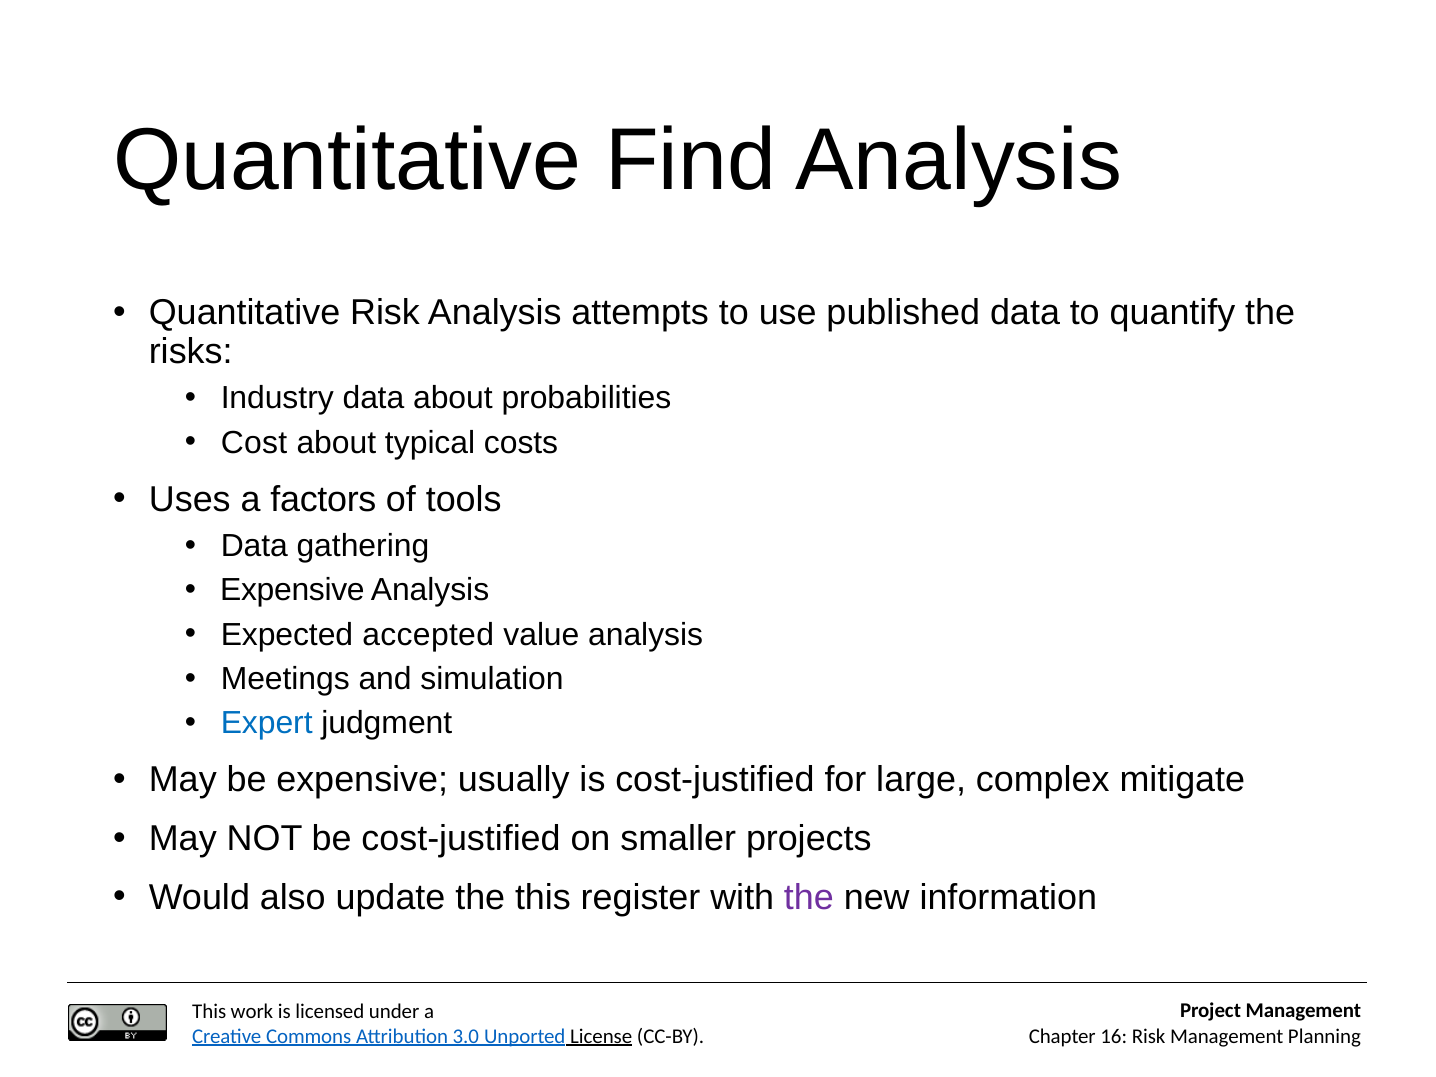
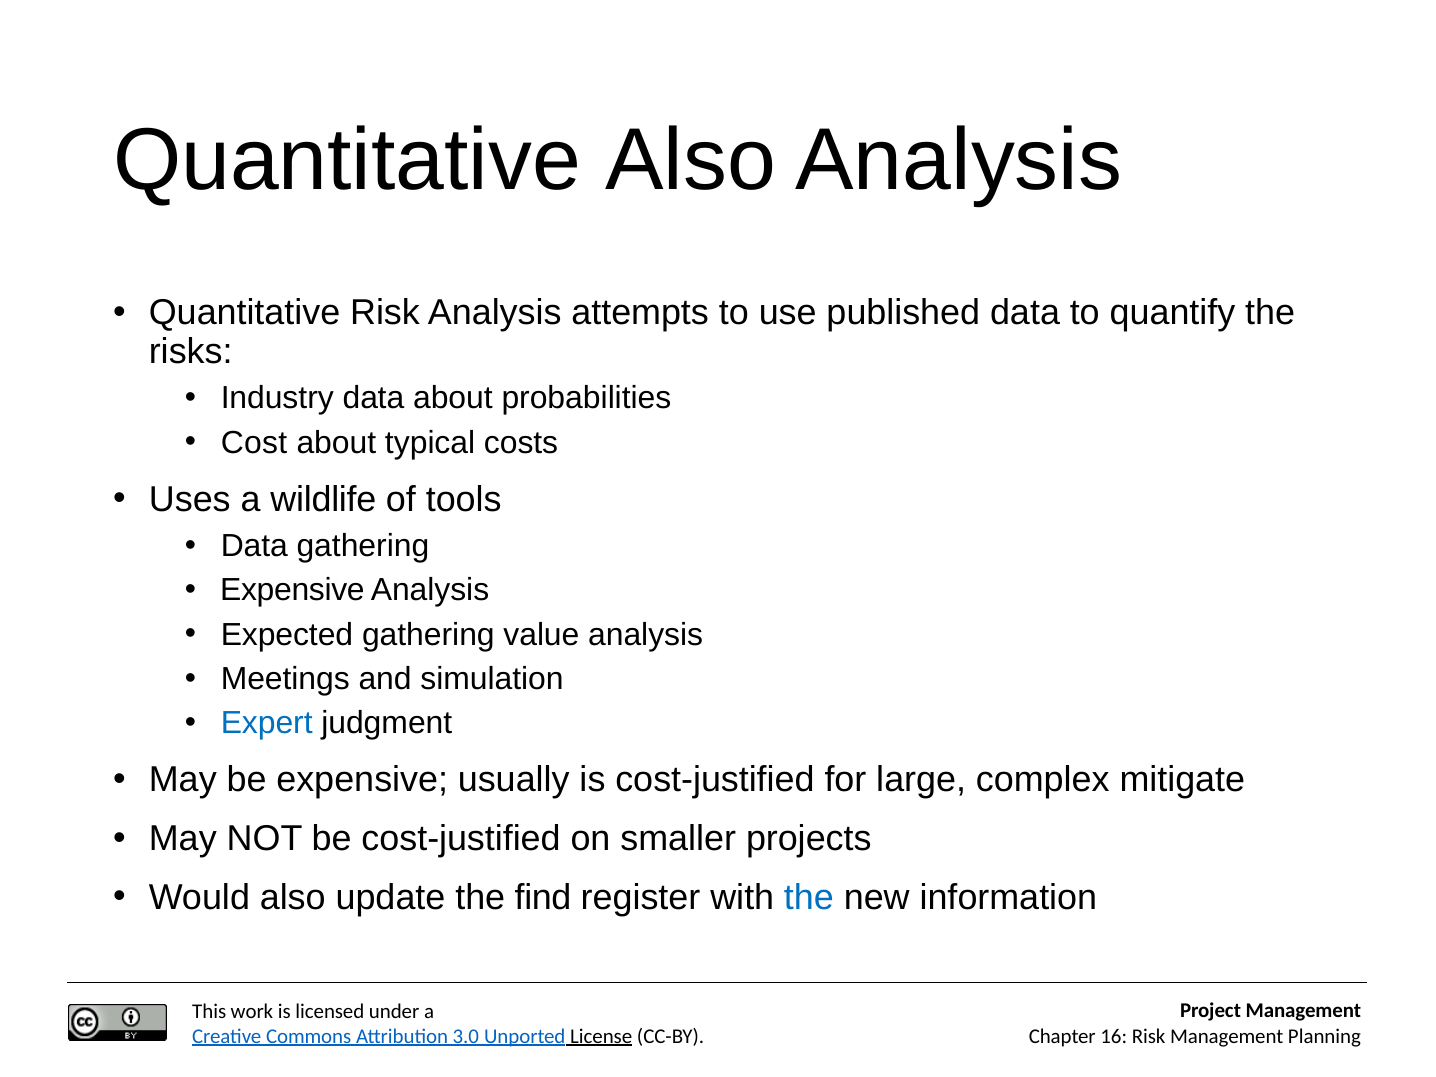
Quantitative Find: Find -> Also (691, 161)
factors: factors -> wildlife (323, 499)
Expected accepted: accepted -> gathering (428, 635)
the this: this -> find (543, 897)
the colour: purple -> blue (809, 897)
